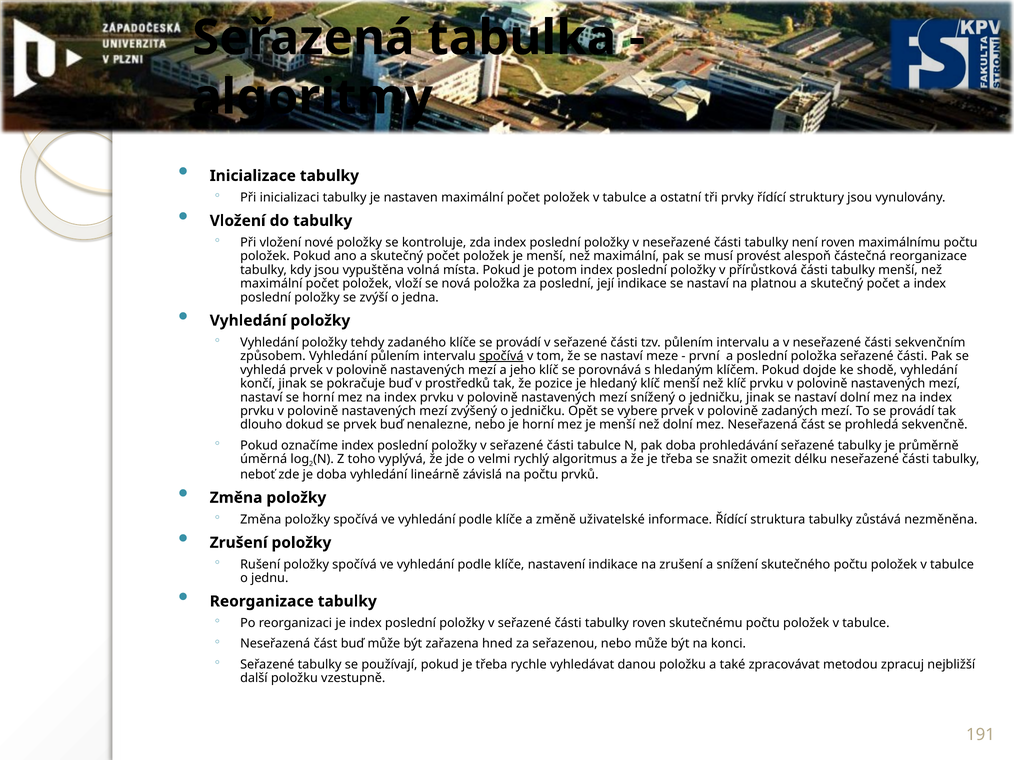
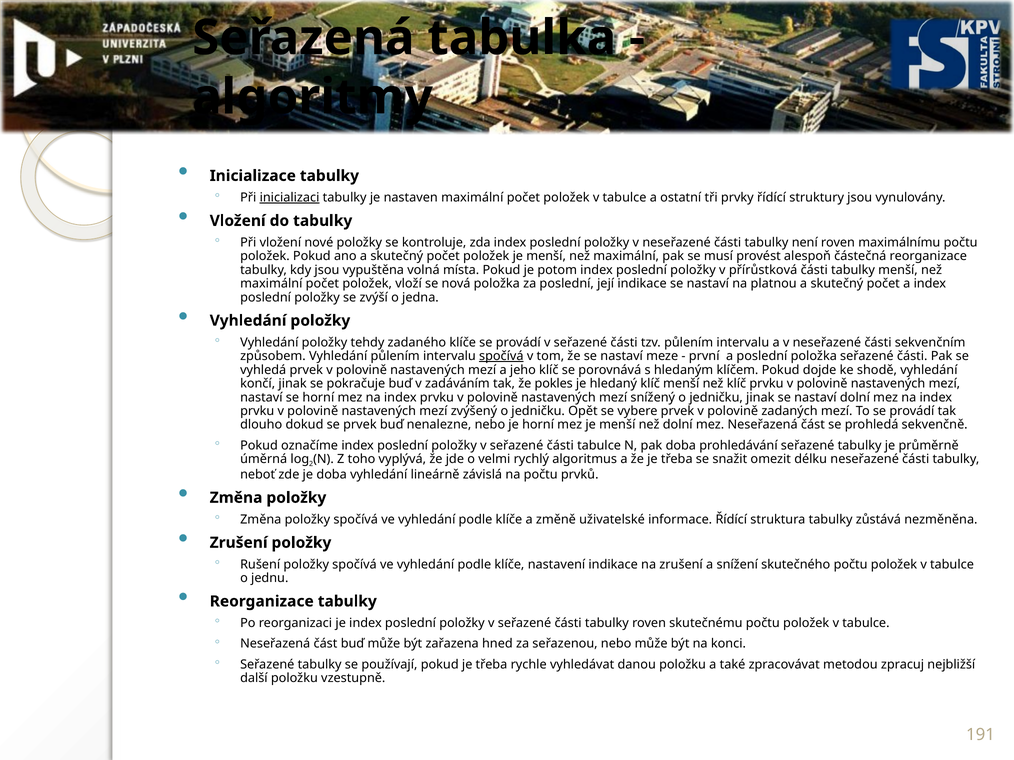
inicializaci underline: none -> present (290, 198)
prostředků: prostředků -> zadáváním (457, 384)
pozice: pozice -> pokles (554, 384)
